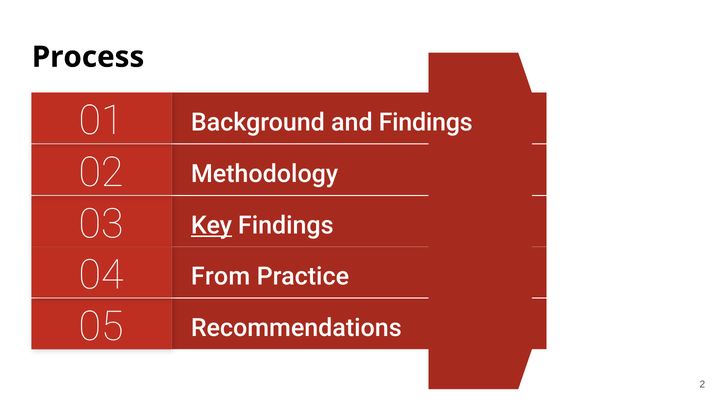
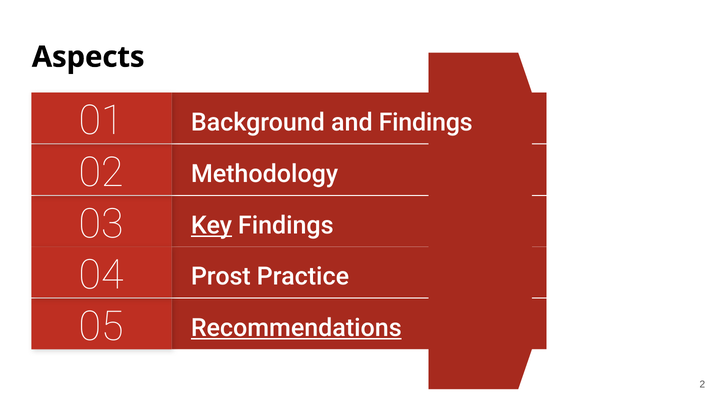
Process: Process -> Aspects (88, 57)
From: From -> Prost (221, 277)
Recommendations underline: none -> present (296, 328)
